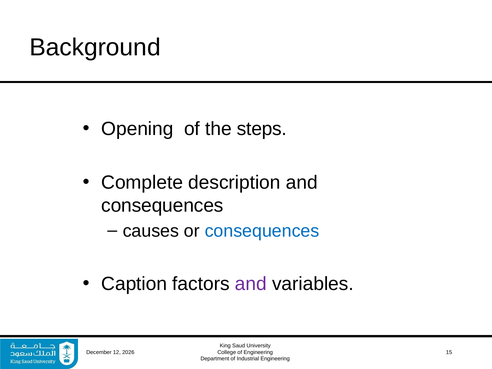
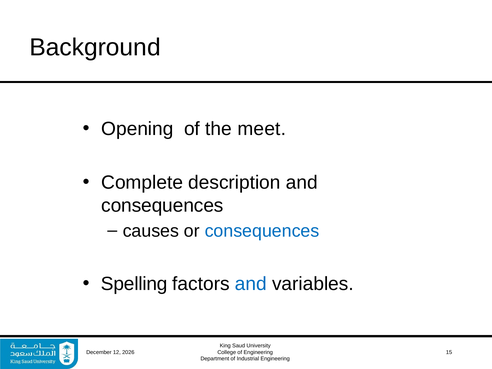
steps: steps -> meet (262, 129)
Caption: Caption -> Spelling (134, 284)
and colour: purple -> blue (251, 284)
